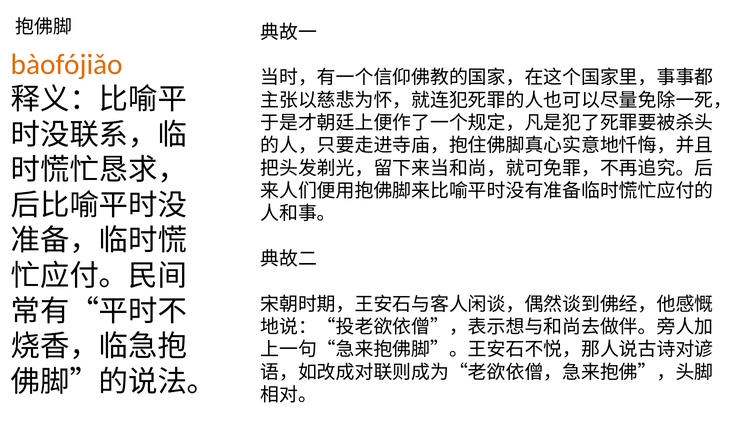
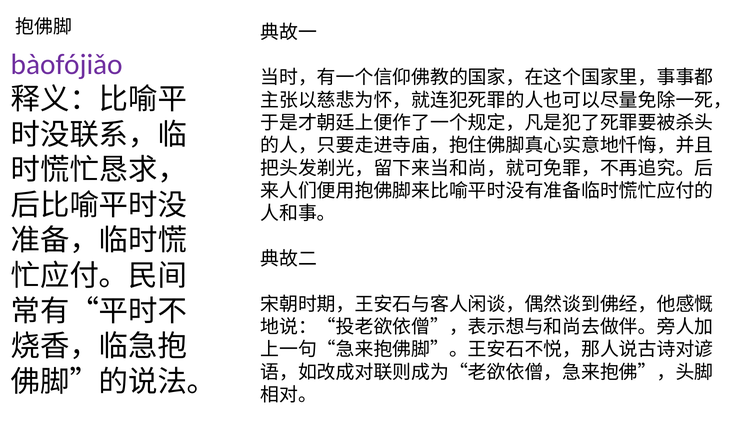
bàofójiǎo colour: orange -> purple (67, 64)
